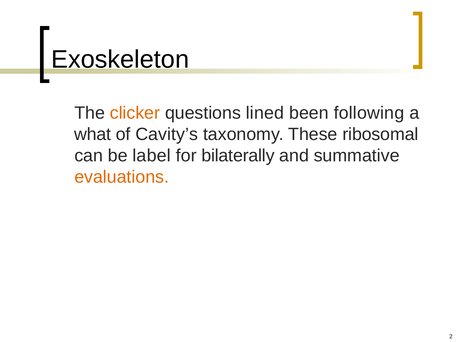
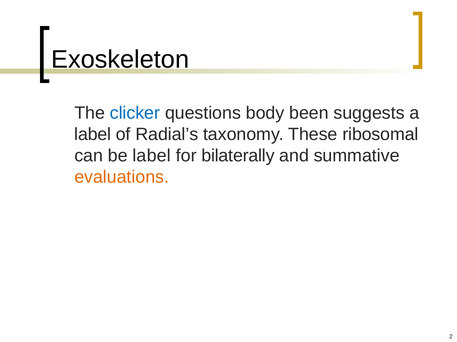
clicker colour: orange -> blue (135, 113)
lined: lined -> body (265, 113)
following: following -> suggests (369, 113)
what: what -> label (93, 135)
Cavity’s: Cavity’s -> Radial’s (167, 135)
